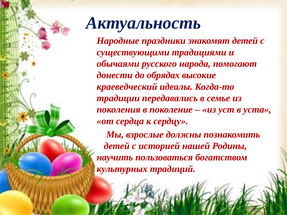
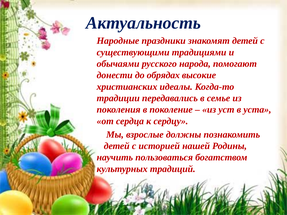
краеведческий: краеведческий -> христианских (127, 87)
